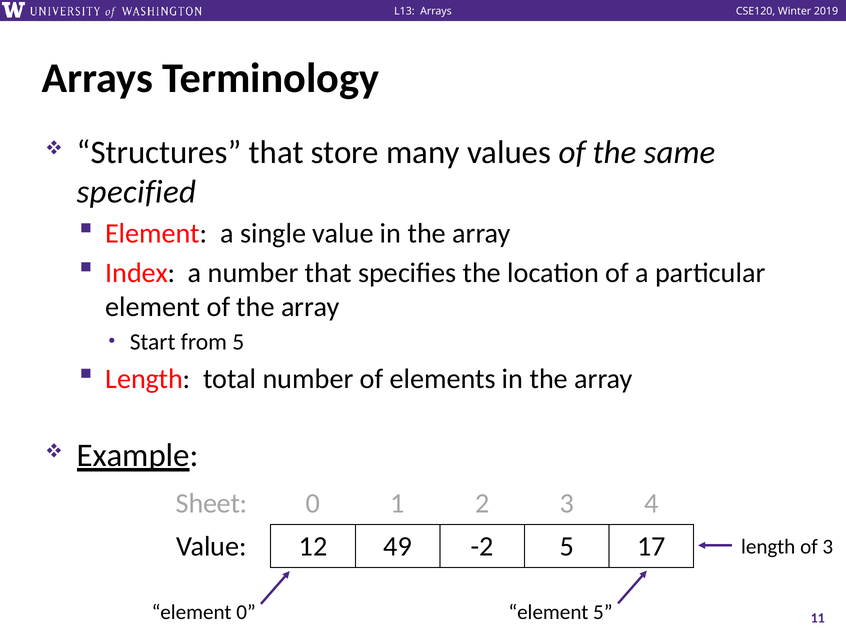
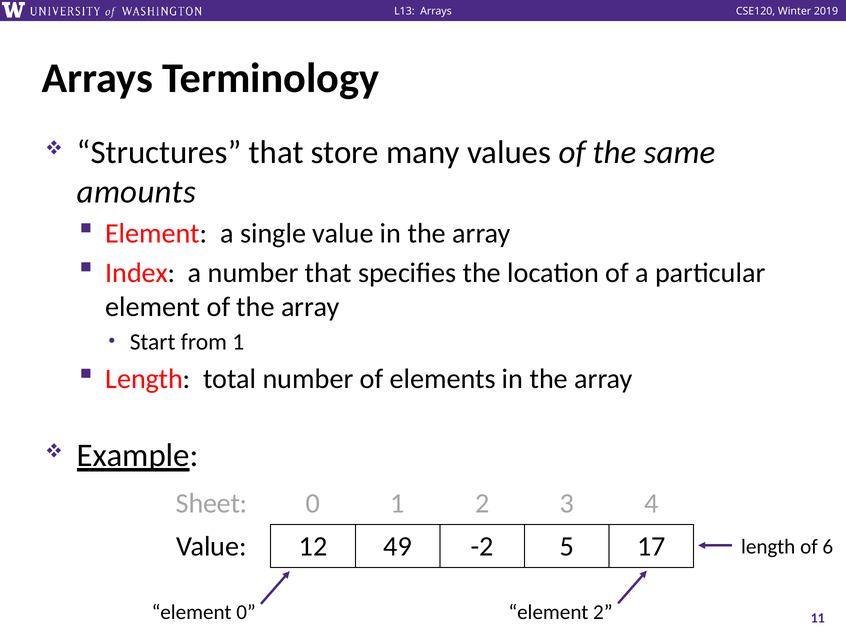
specified: specified -> amounts (136, 192)
from 5: 5 -> 1 (238, 342)
of 3: 3 -> 6 (828, 547)
element 5: 5 -> 2 (603, 613)
